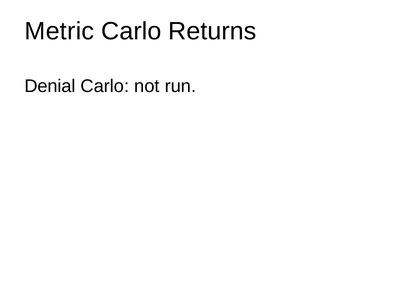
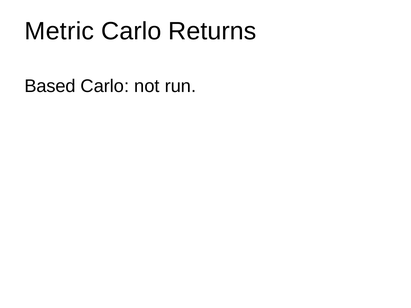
Denial: Denial -> Based (50, 86)
